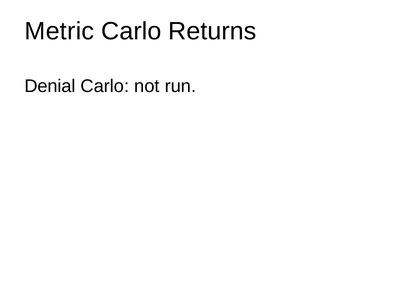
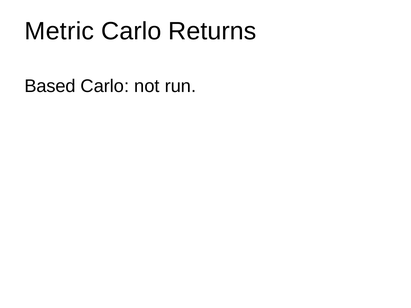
Denial: Denial -> Based (50, 86)
